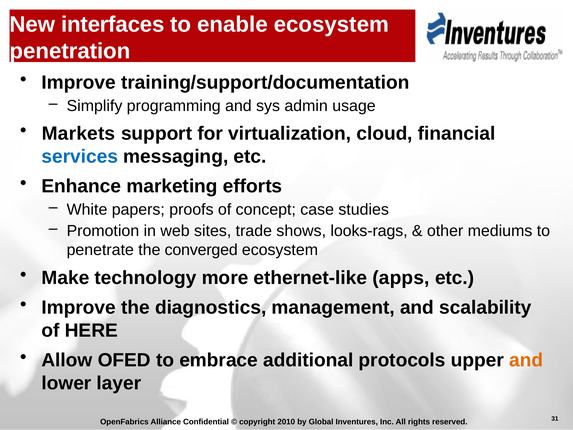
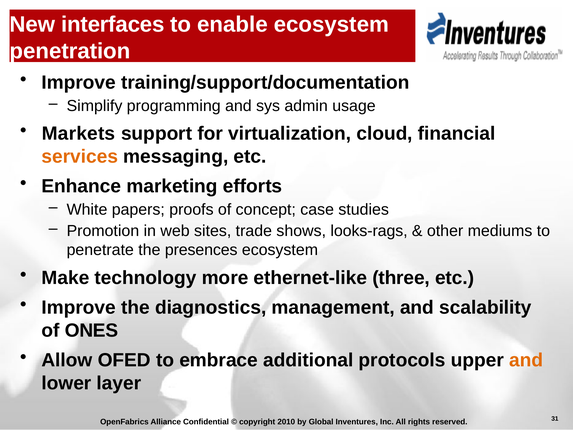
services colour: blue -> orange (80, 157)
converged: converged -> presences (201, 250)
apps: apps -> three (401, 278)
HERE: HERE -> ONES (91, 330)
